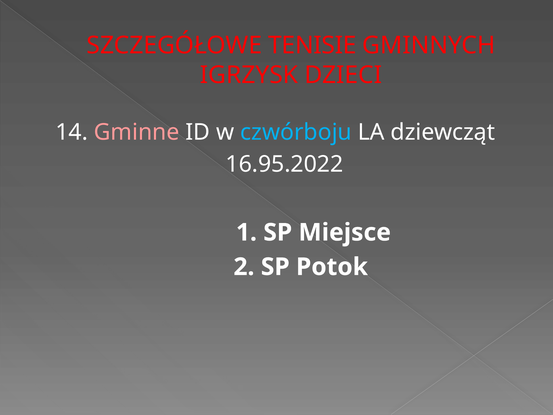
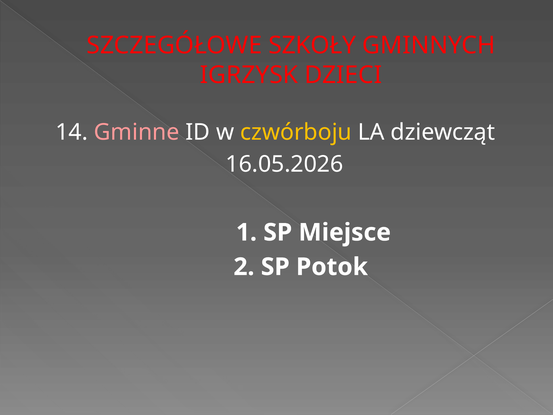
TENISIE: TENISIE -> SZKOŁY (312, 45)
czwórboju colour: light blue -> yellow (296, 132)
16.95.2022: 16.95.2022 -> 16.05.2026 (284, 164)
